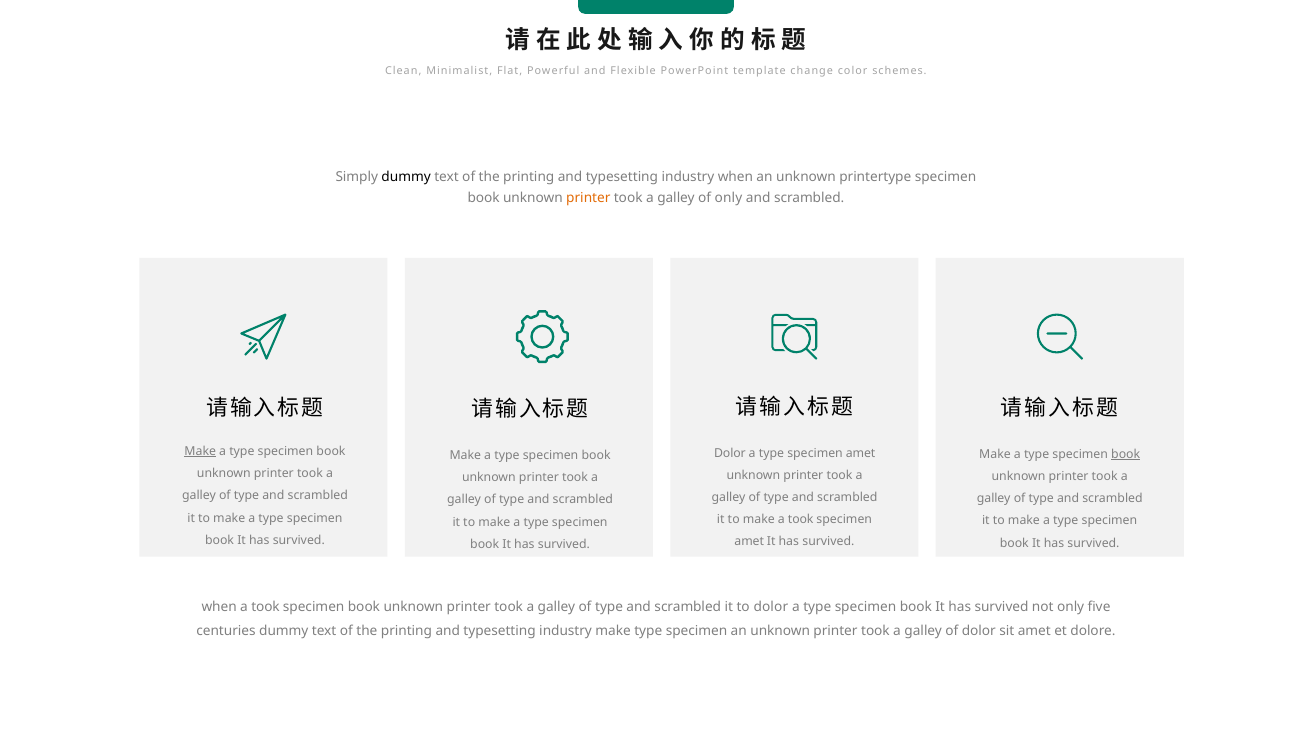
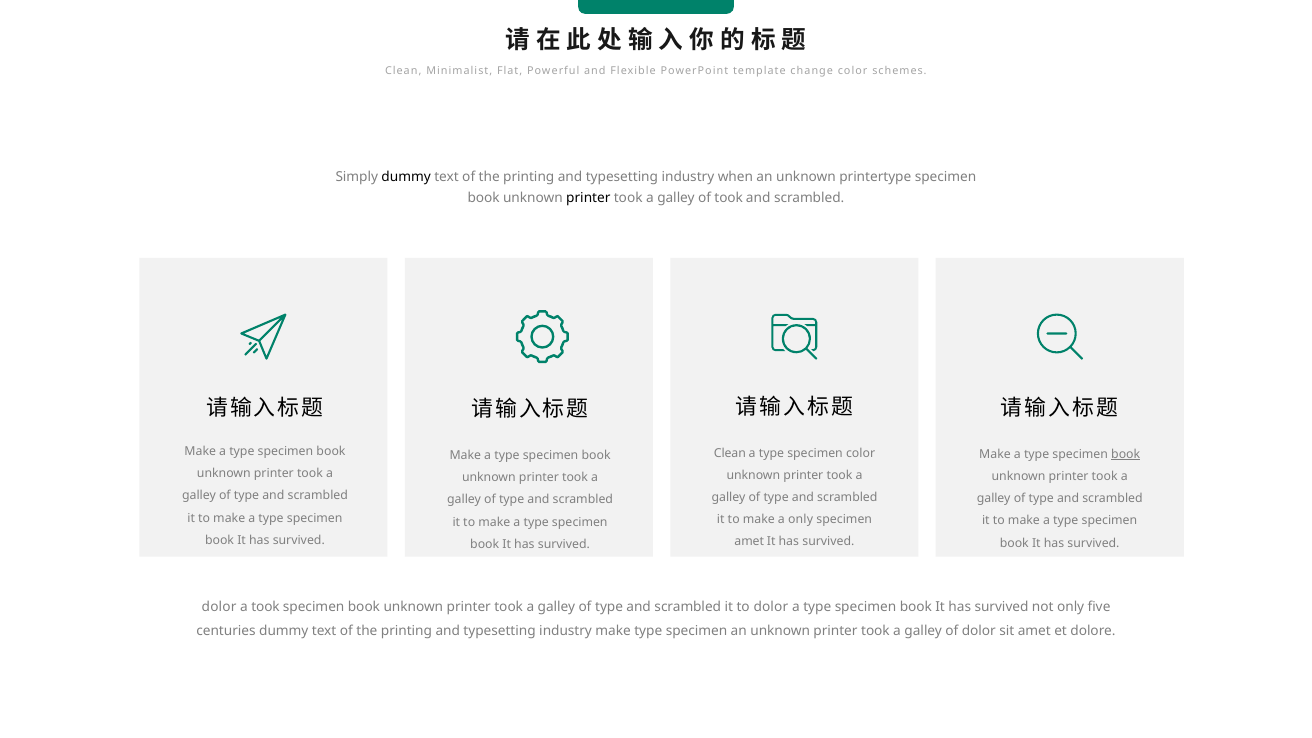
printer colour: orange -> black (588, 198)
of only: only -> took (729, 198)
Make underline: present -> none (200, 451)
Dolor: Dolor -> Clean (730, 453)
type specimen amet: amet -> color (861, 453)
make a took: took -> only (801, 520)
when: when -> dolor (219, 607)
